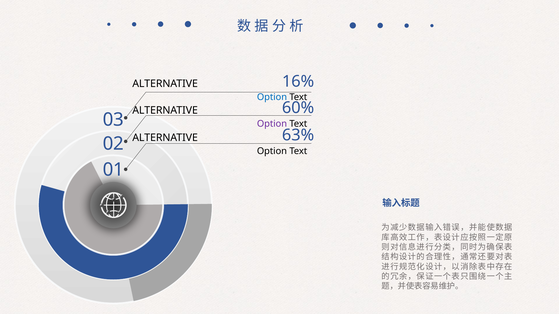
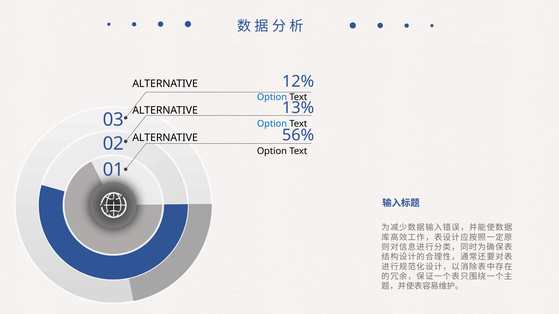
16%: 16% -> 12% (298, 81)
60%: 60% -> 13% (298, 108)
Option colour: purple -> blue (272, 124)
63%: 63% -> 56% (298, 135)
